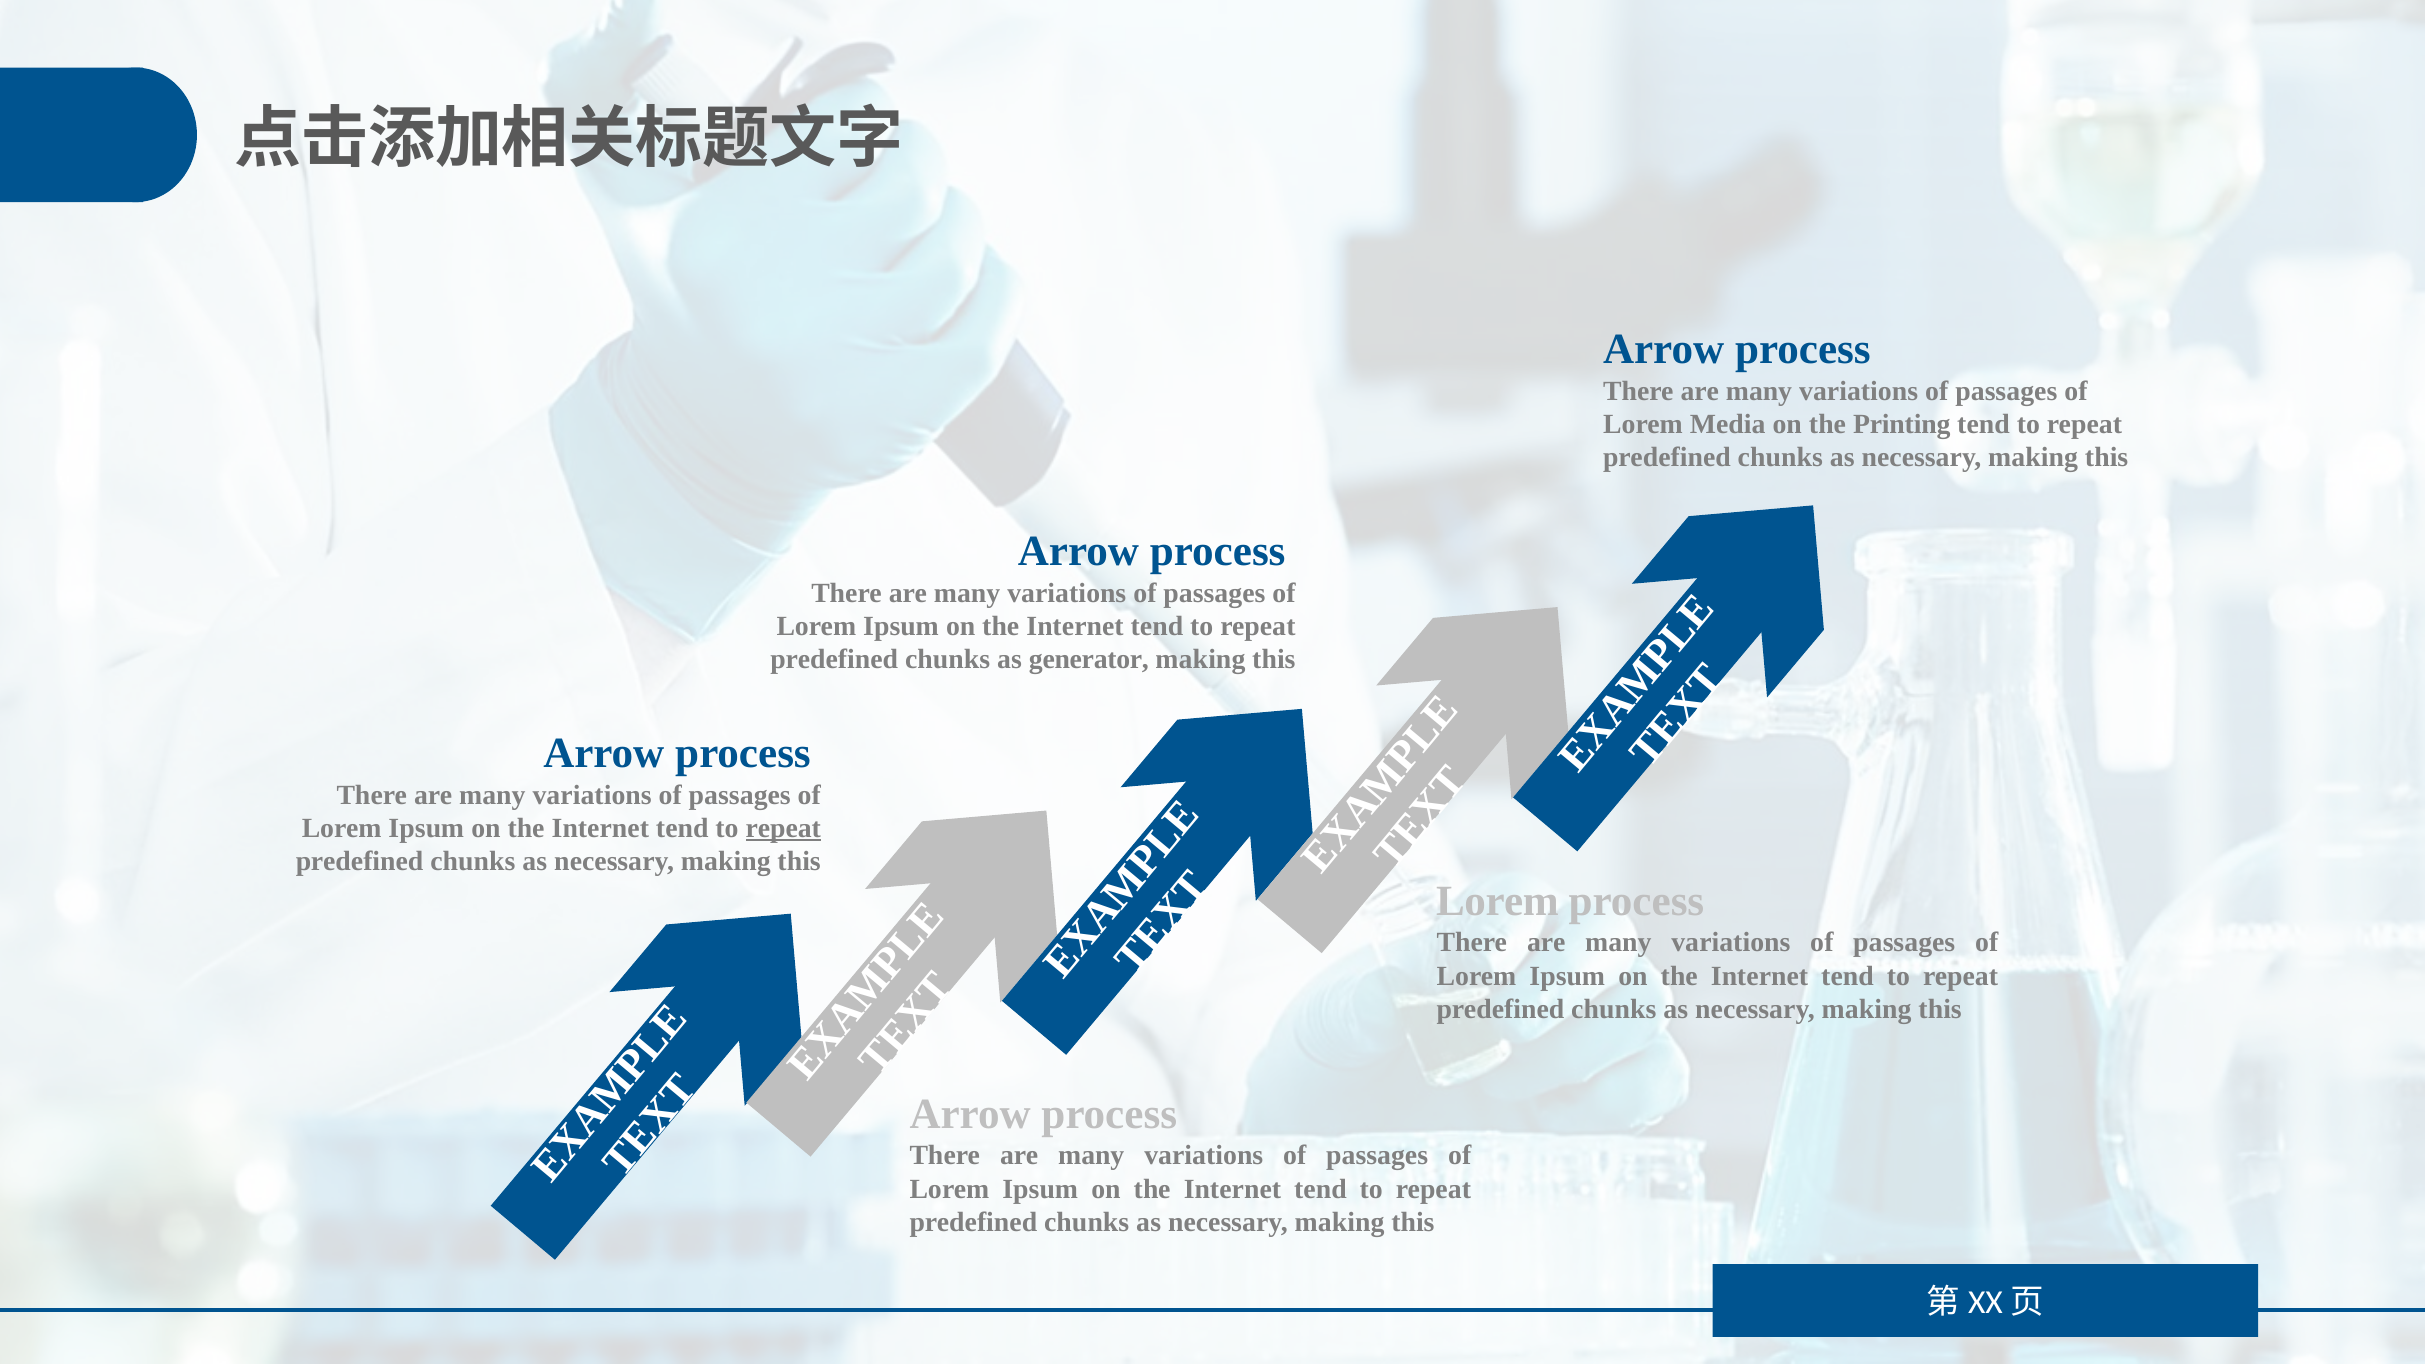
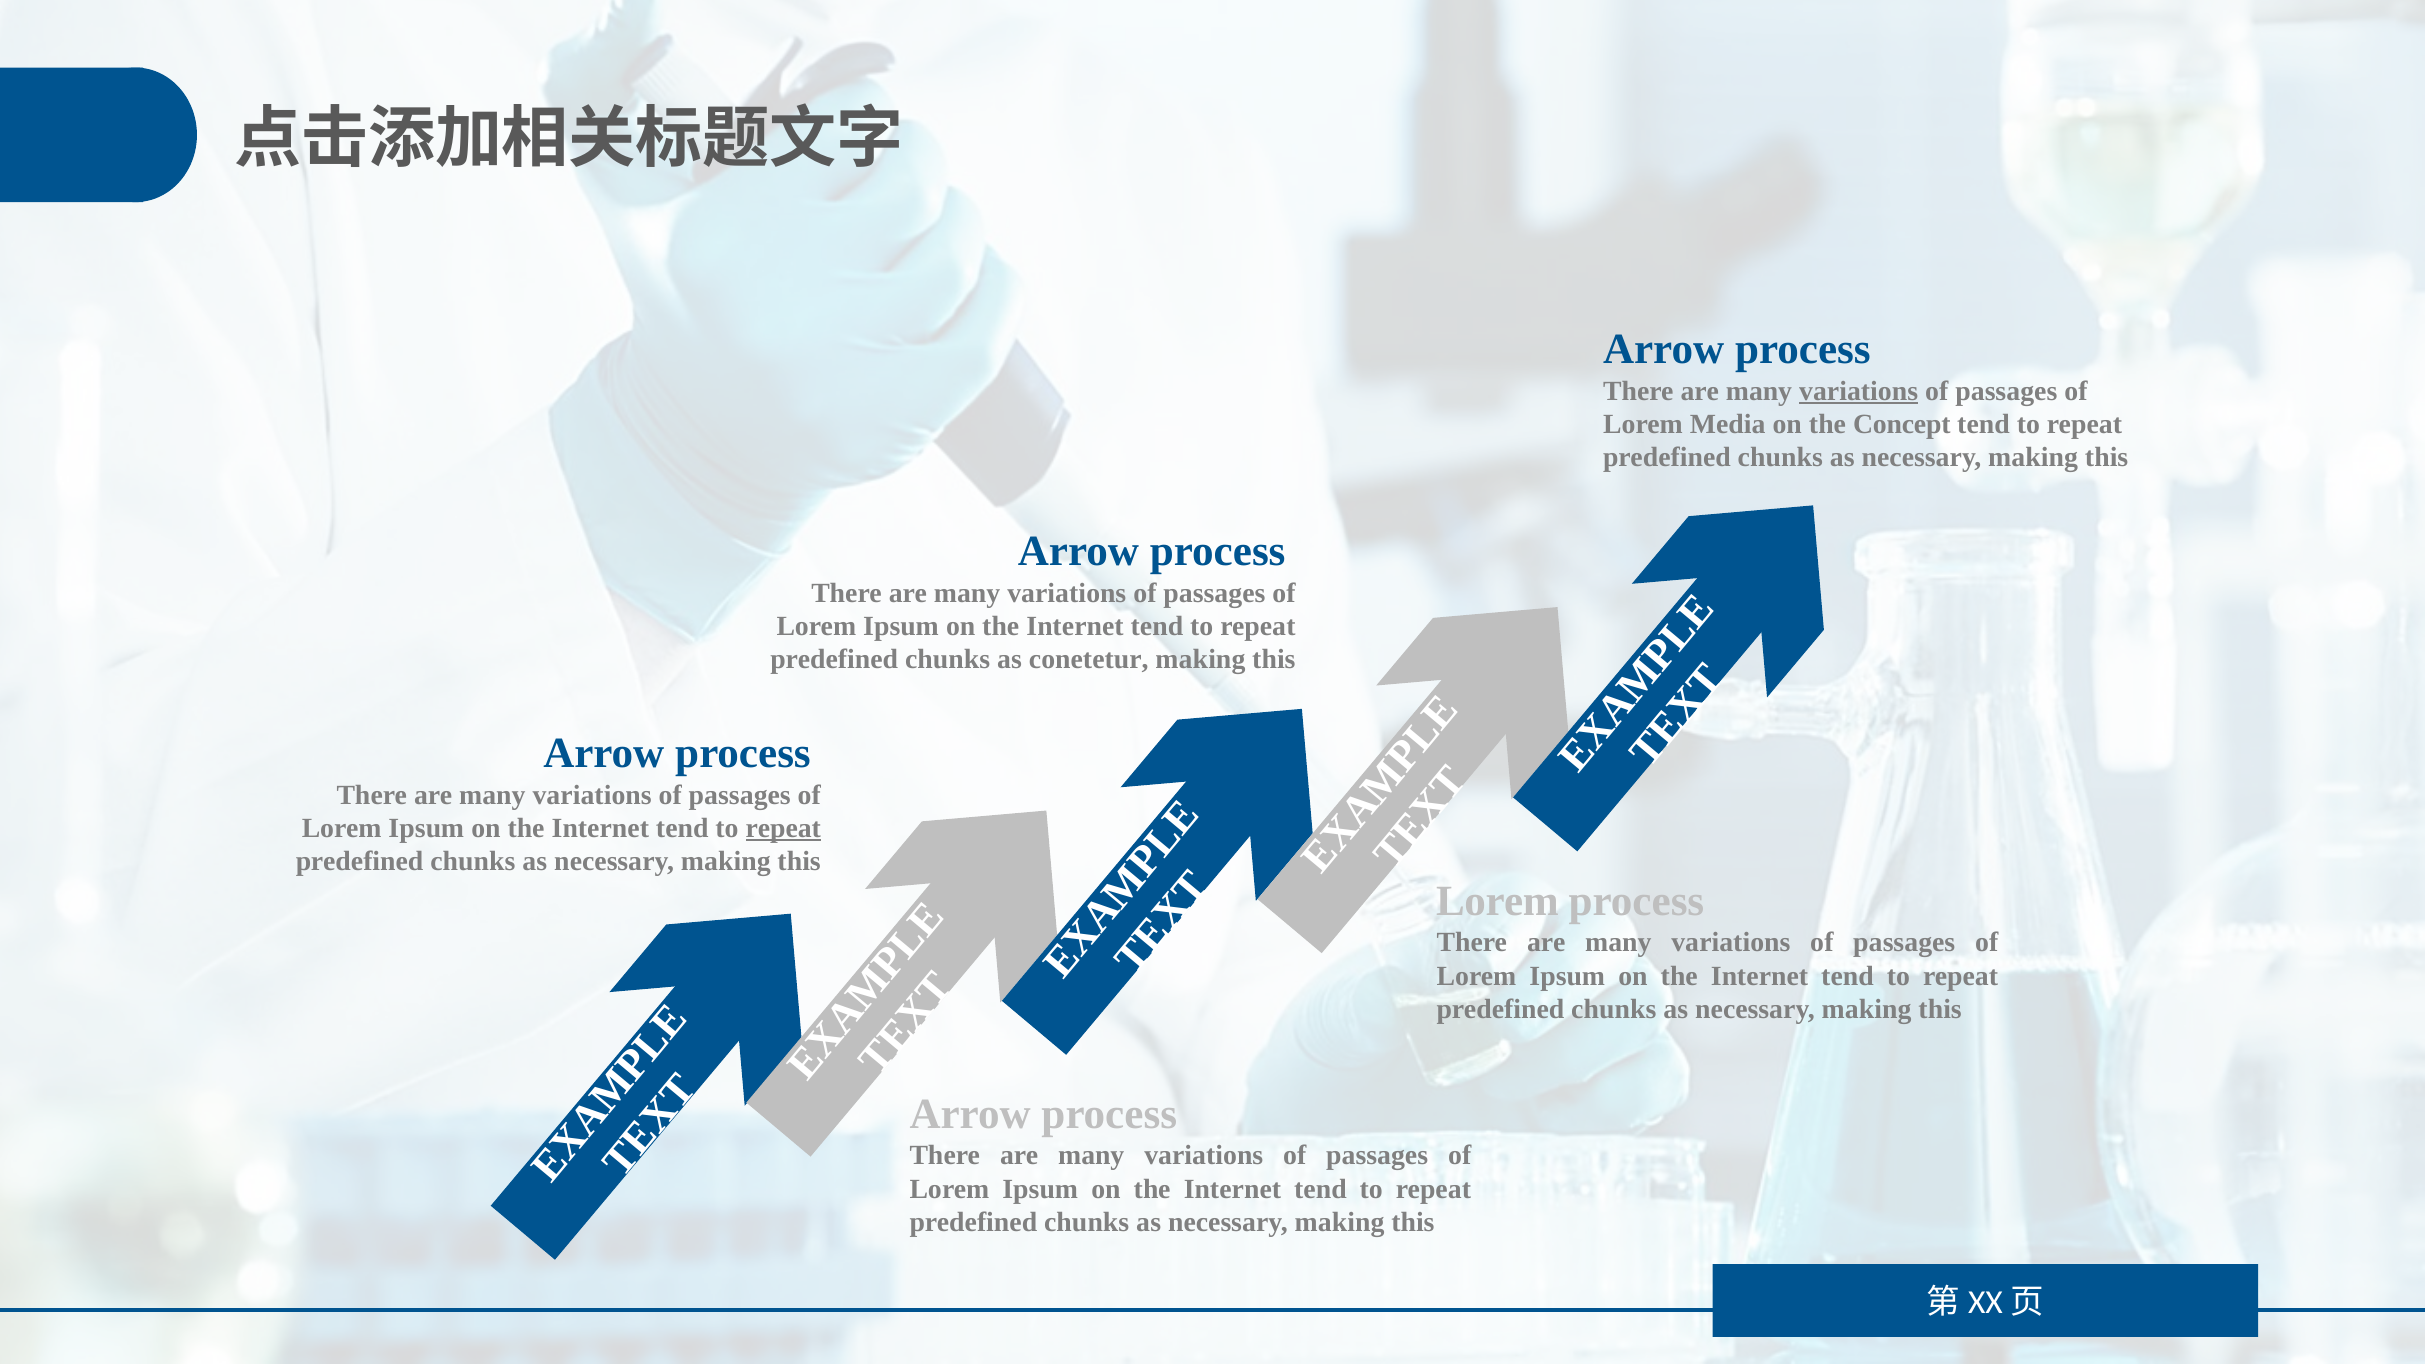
variations underline: none -> present (1859, 391)
Printing: Printing -> Concept (1902, 424)
generator: generator -> conetetur (1089, 660)
